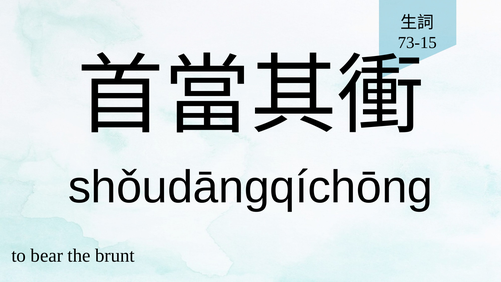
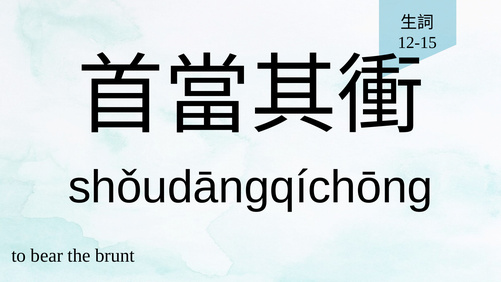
73-15: 73-15 -> 12-15 (417, 43)
